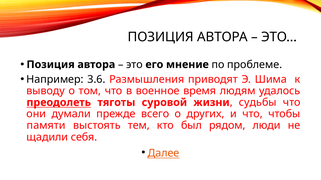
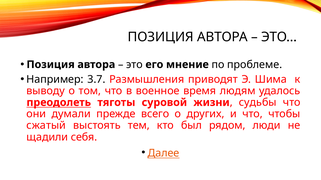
3.6: 3.6 -> 3.7 (96, 80)
памяти: памяти -> сжатый (46, 126)
